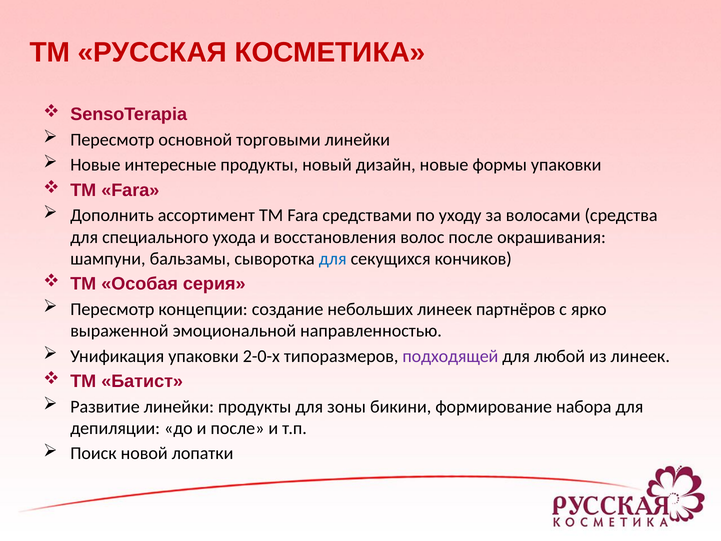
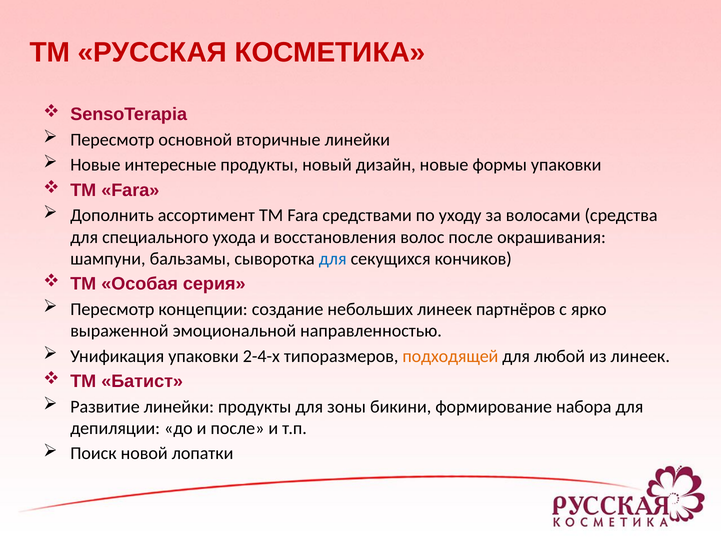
торговыми: торговыми -> вторичные (278, 140)
2-0-х: 2-0-х -> 2-4-х (261, 356)
подходящей colour: purple -> orange (450, 356)
